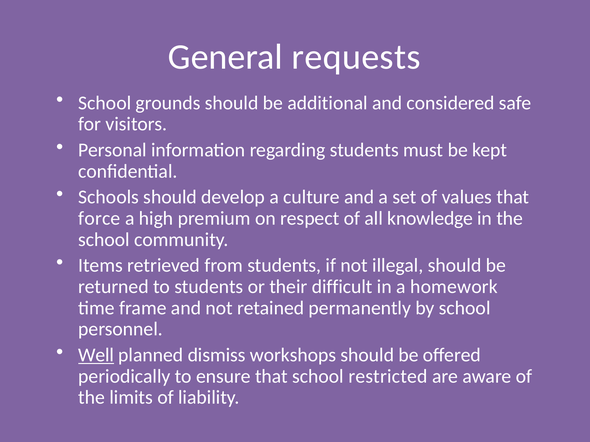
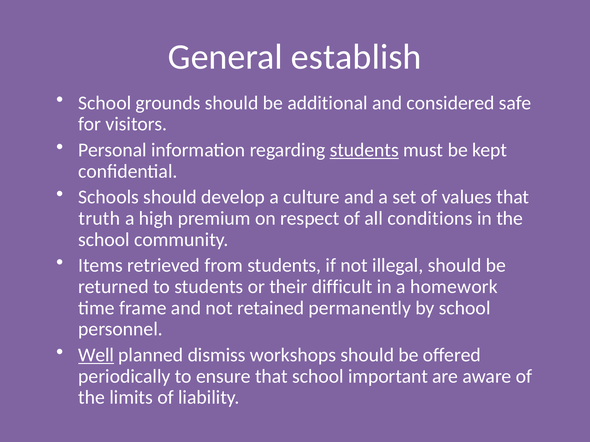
requests: requests -> establish (356, 57)
students underline: none -> present (364, 150)
force: force -> truth (99, 219)
knowledge: knowledge -> conditions (430, 219)
restricted: restricted -> important (388, 377)
